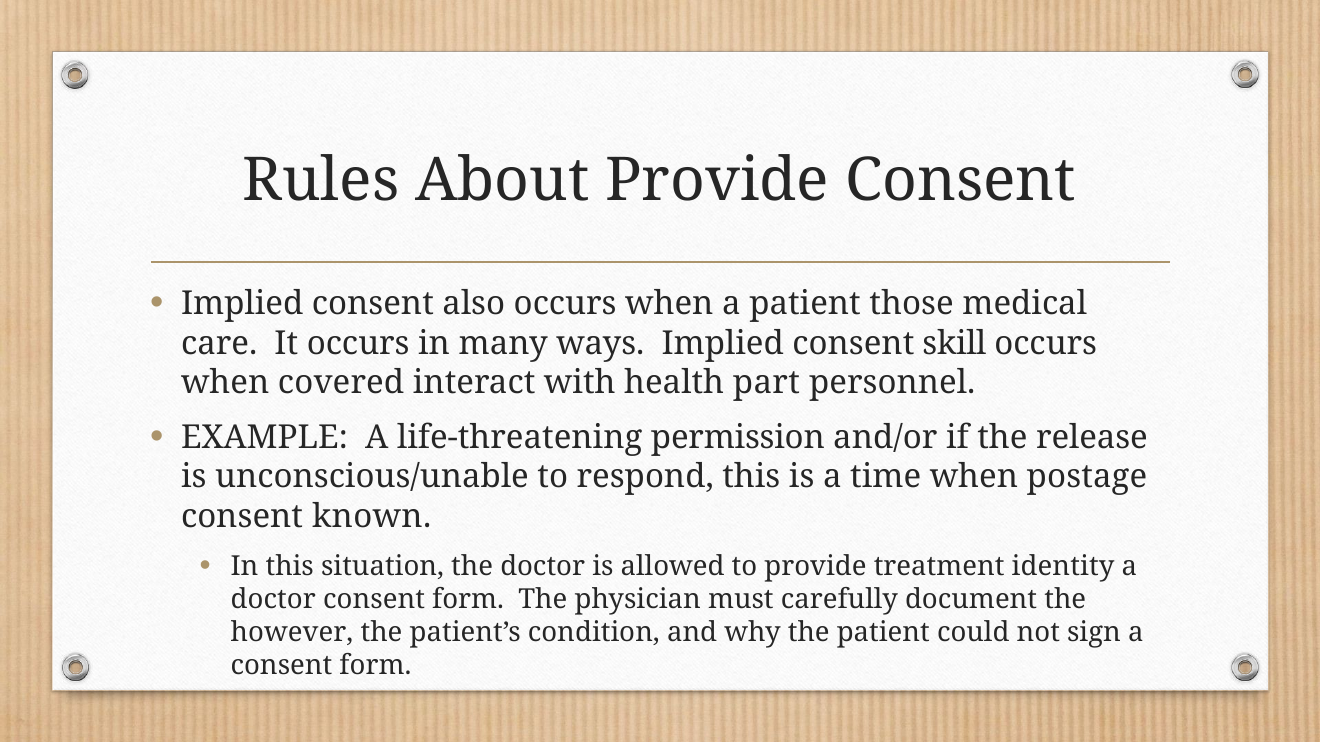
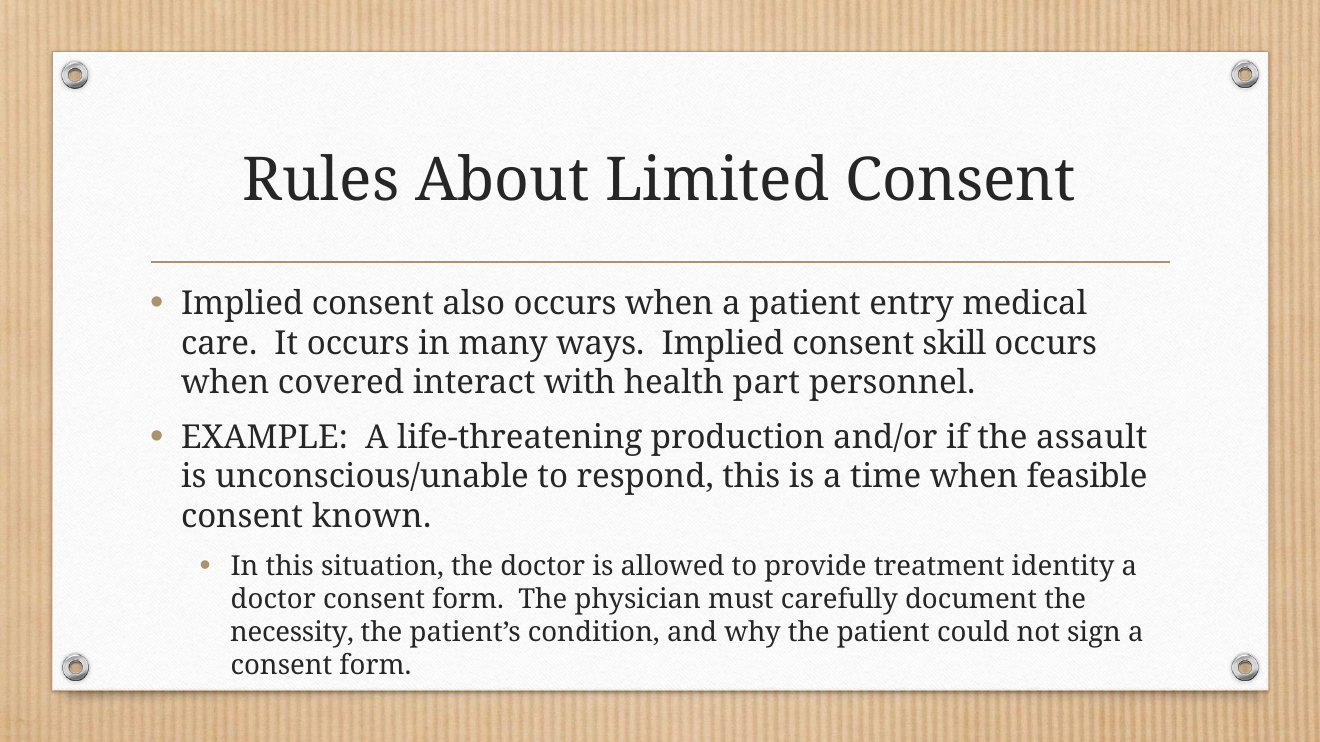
About Provide: Provide -> Limited (717, 181)
those: those -> entry (912, 304)
permission: permission -> production (738, 438)
release: release -> assault (1092, 438)
postage: postage -> feasible (1087, 477)
however: however -> necessity (292, 632)
